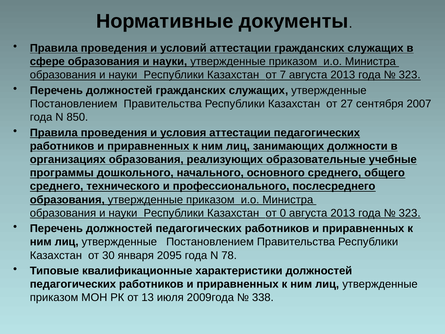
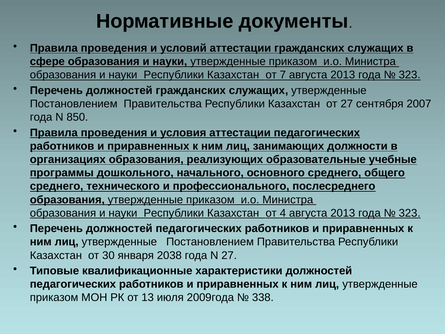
0: 0 -> 4 (283, 213)
2095: 2095 -> 2038 (169, 255)
N 78: 78 -> 27 (229, 255)
